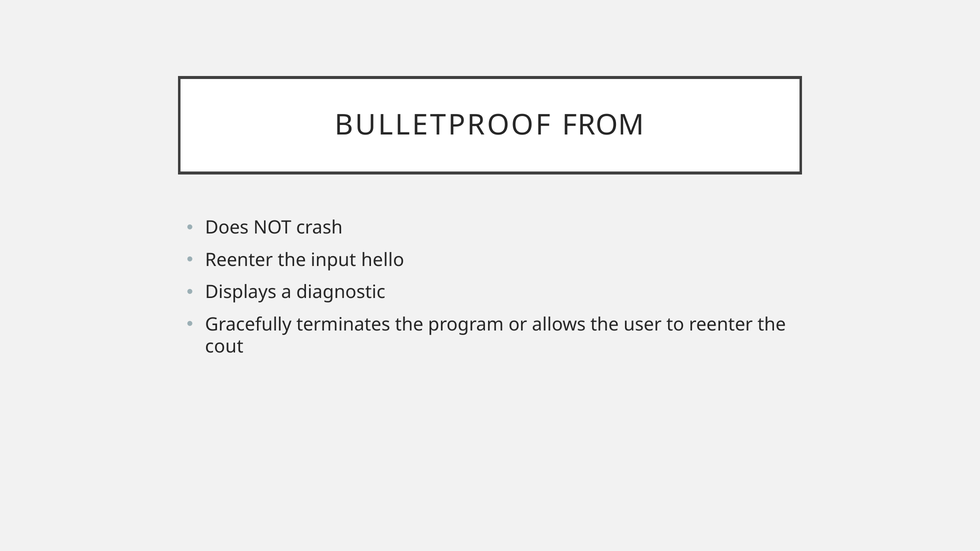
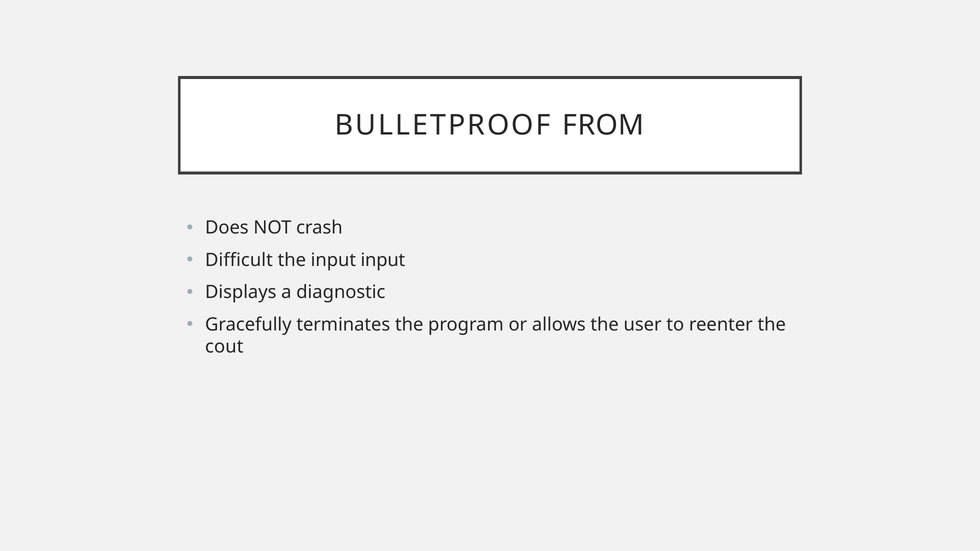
Reenter: Reenter -> Difficult (239, 260)
input hello: hello -> input (383, 260)
